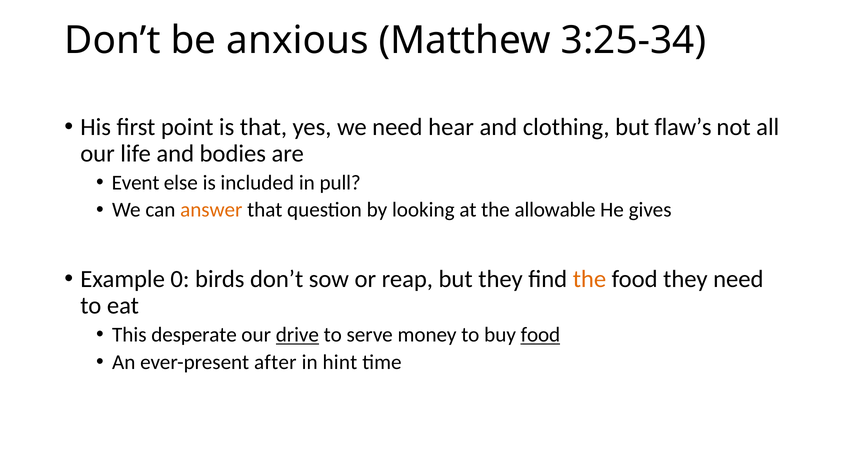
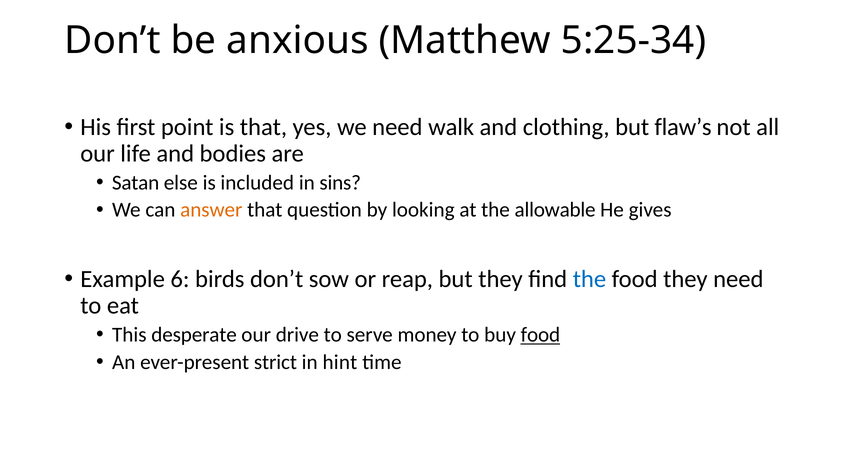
3:25-34: 3:25-34 -> 5:25-34 (634, 41)
hear: hear -> walk (451, 127)
Event: Event -> Satan (136, 183)
pull: pull -> sins (340, 183)
0: 0 -> 6 (180, 279)
the colour: orange -> blue (589, 279)
drive underline: present -> none (297, 335)
after: after -> strict (275, 362)
